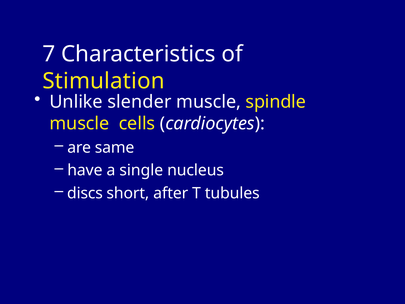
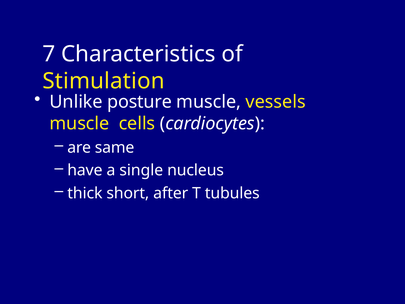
slender: slender -> posture (140, 102)
spindle: spindle -> vessels (276, 102)
discs: discs -> thick (85, 193)
